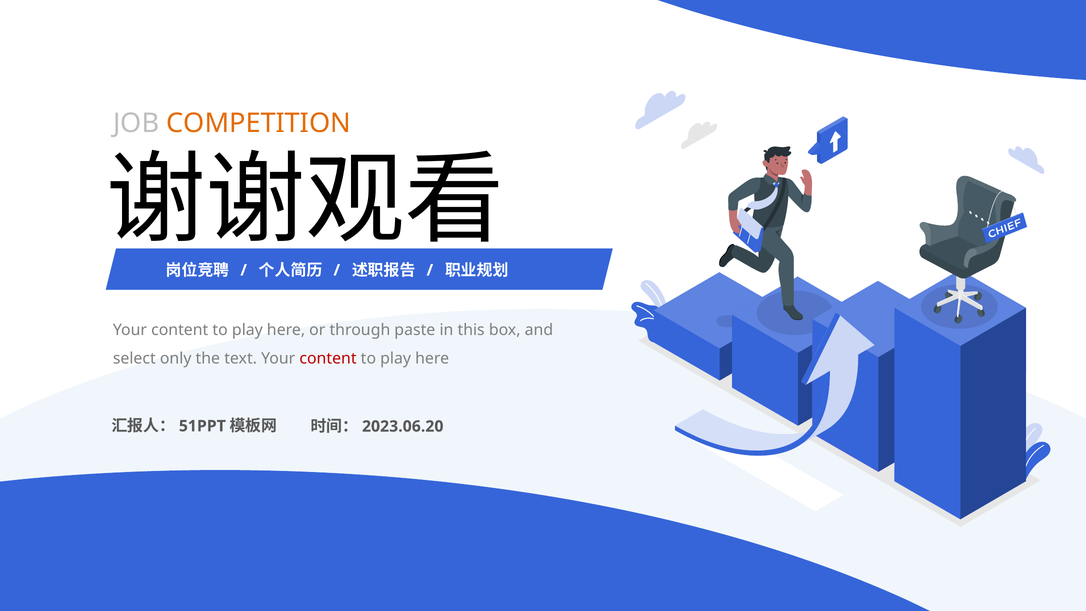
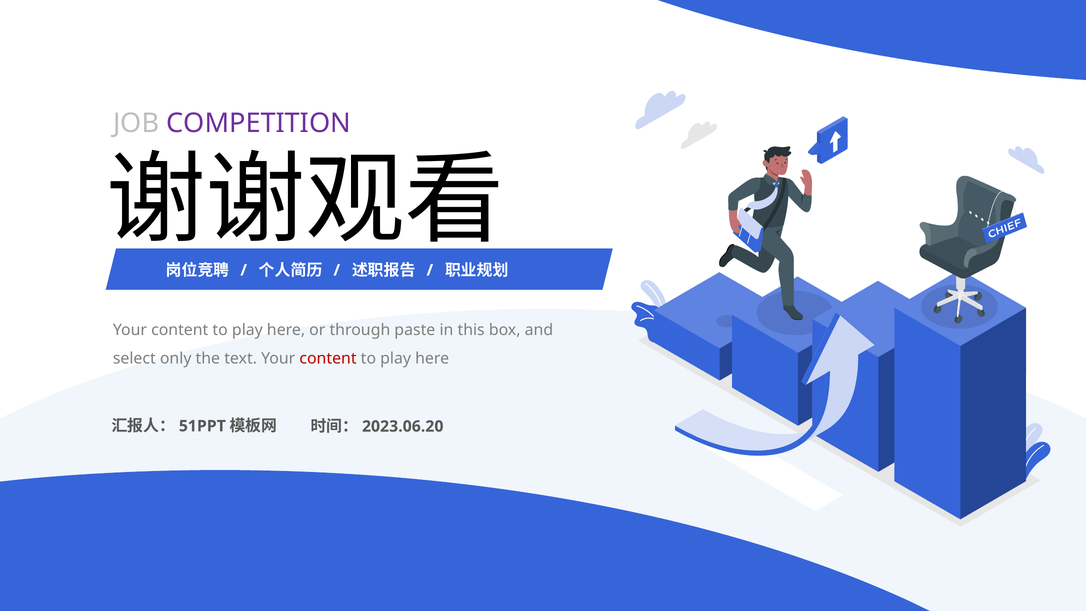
COMPETITION colour: orange -> purple (259, 123)
